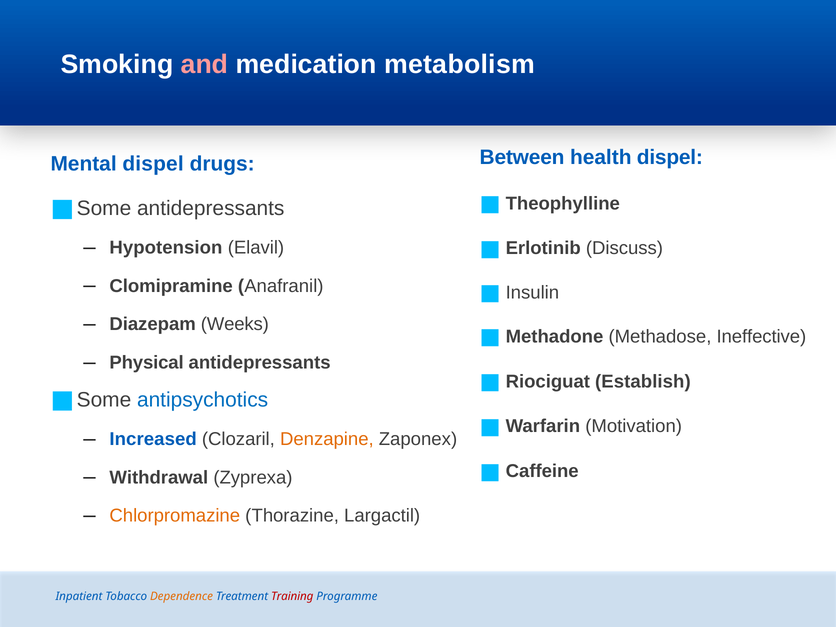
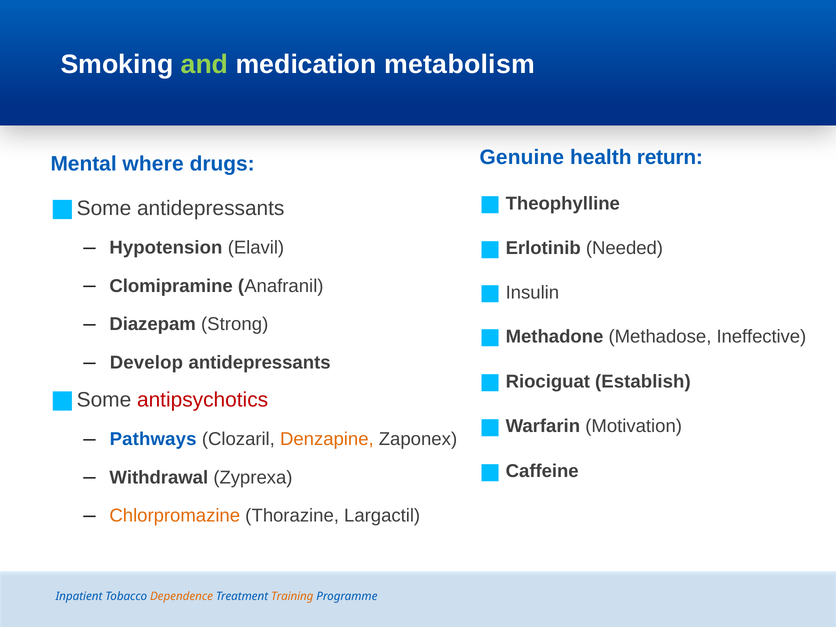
and colour: pink -> light green (205, 65)
Between: Between -> Genuine (522, 157)
health dispel: dispel -> return (670, 157)
Mental dispel: dispel -> where (153, 164)
Discuss: Discuss -> Needed (624, 248)
Weeks: Weeks -> Strong (235, 324)
Physical: Physical -> Develop (146, 363)
antipsychotics colour: blue -> red (203, 400)
Increased: Increased -> Pathways (153, 439)
Training colour: red -> orange (292, 597)
